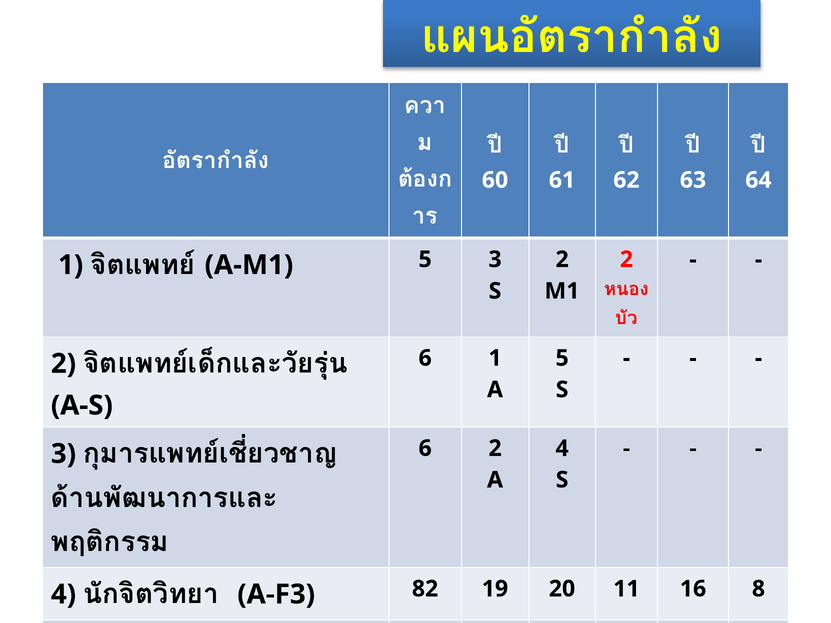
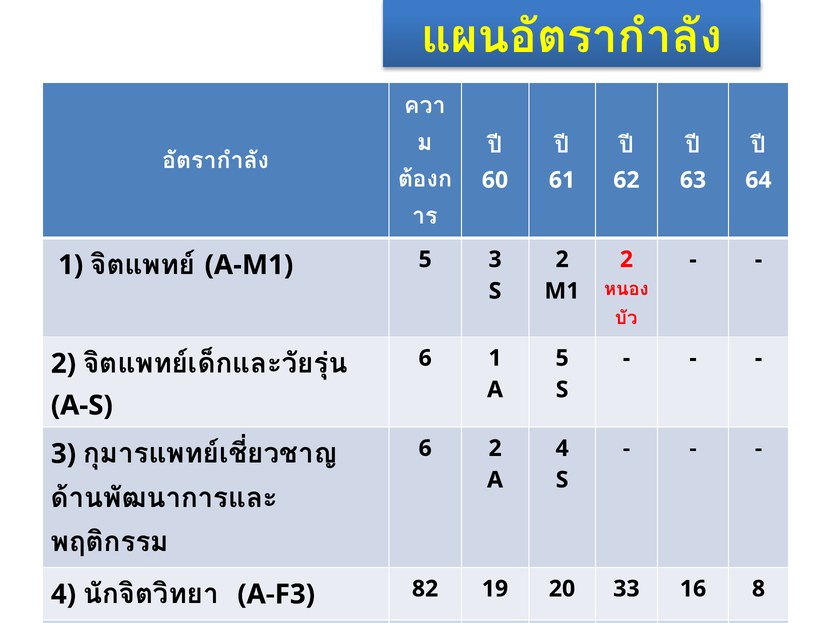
11: 11 -> 33 (626, 589)
